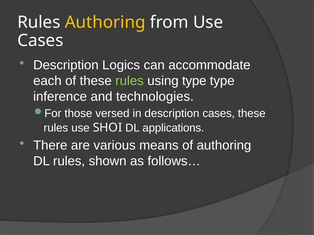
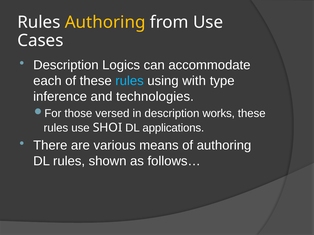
rules colour: light green -> light blue (130, 81)
using type: type -> with (194, 81)
description cases: cases -> works (219, 114)
